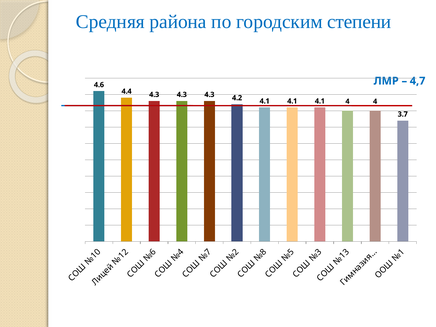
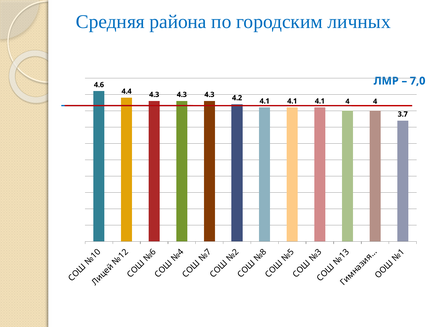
степени: степени -> личных (359, 22)
4,7: 4,7 -> 7,0 (418, 81)
